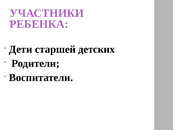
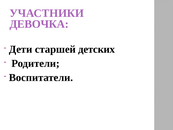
РЕБЕНКА: РЕБЕНКА -> ДЕВОЧКА (39, 24)
